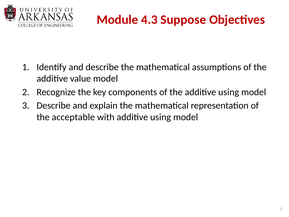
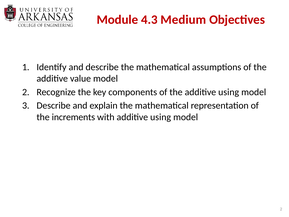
Suppose: Suppose -> Medium (183, 20)
acceptable: acceptable -> increments (73, 117)
